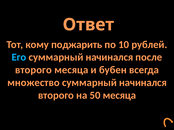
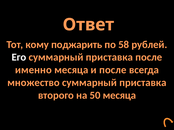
10: 10 -> 58 (124, 45)
Его colour: light blue -> white (19, 57)
начинался: начинался -> приставка (109, 57)
второго: второго -> именно (33, 70)
и бубен: бубен -> после (113, 70)
начинался: начинался -> приставка (143, 83)
